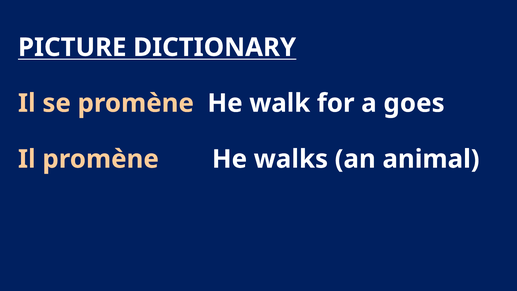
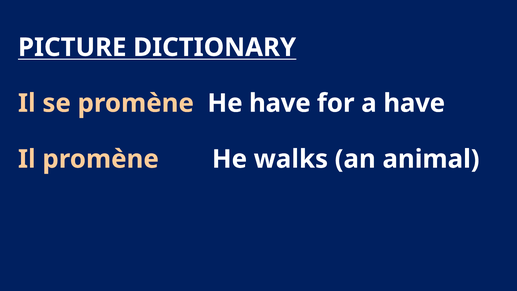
He walk: walk -> have (280, 103)
a goes: goes -> have (414, 103)
